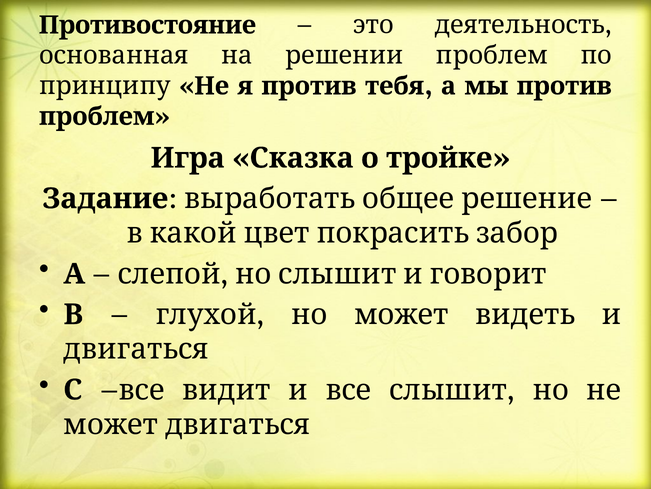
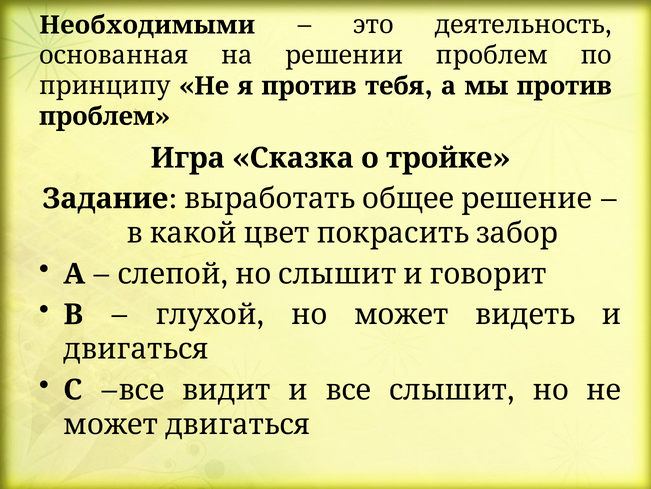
Противостояние: Противостояние -> Необходимыми (147, 25)
